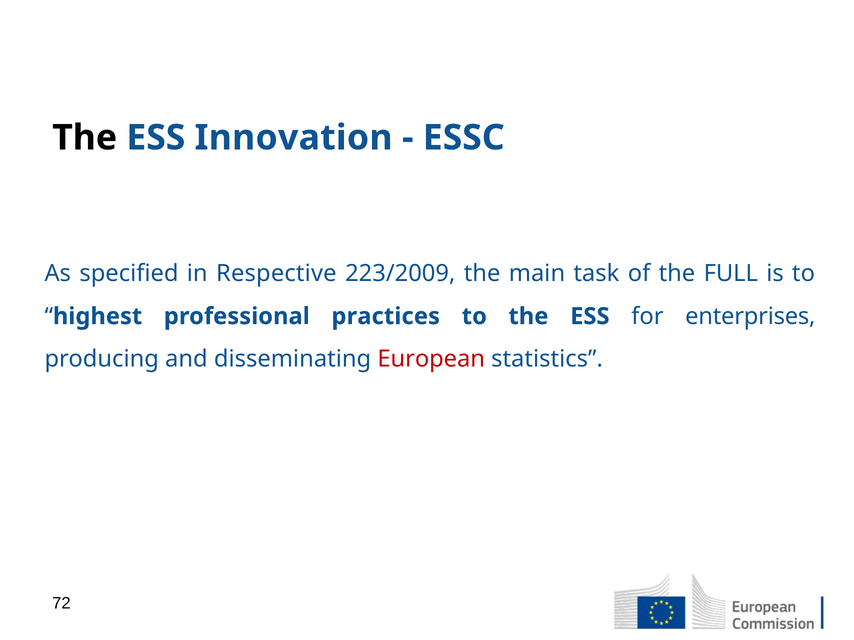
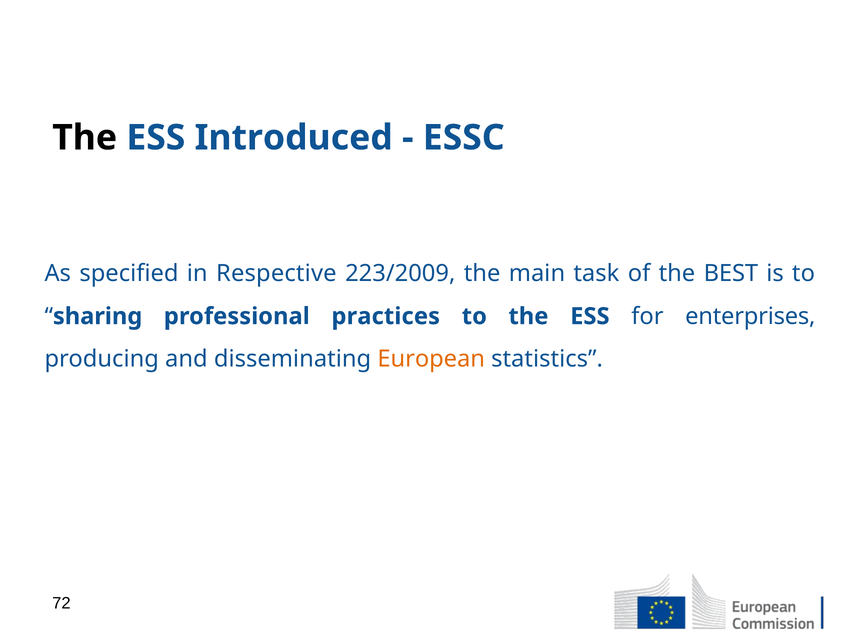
Innovation: Innovation -> Introduced (294, 138)
FULL: FULL -> BEST (731, 274)
highest: highest -> sharing (98, 317)
European colour: red -> orange (431, 359)
